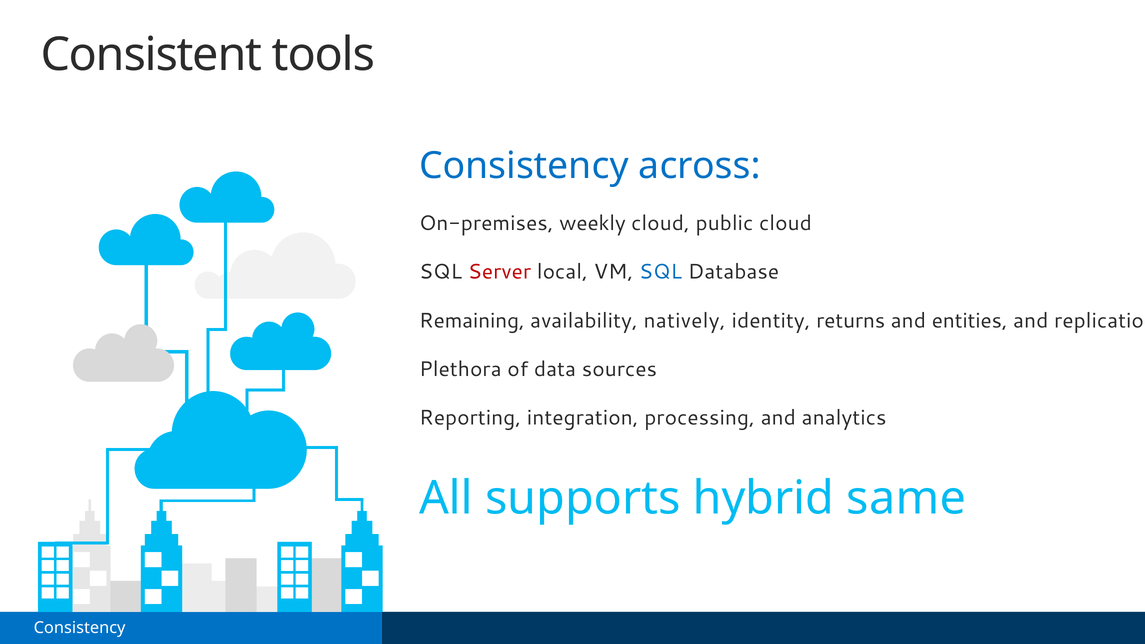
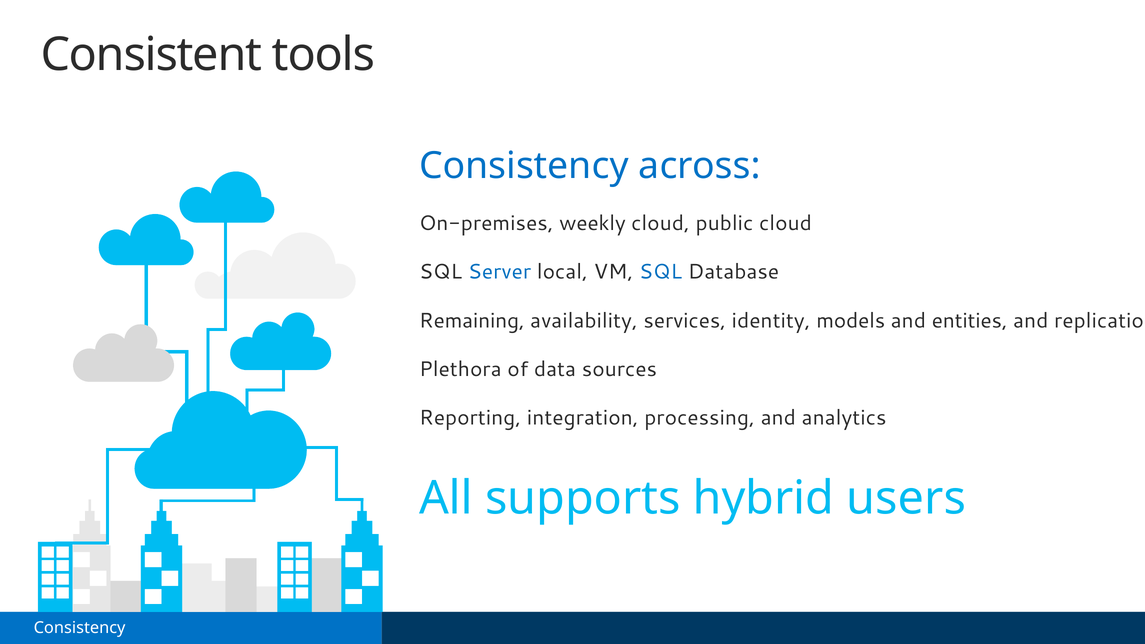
Server colour: red -> blue (499, 272)
natively: natively -> services (685, 321)
returns: returns -> models (851, 321)
same: same -> users (906, 498)
